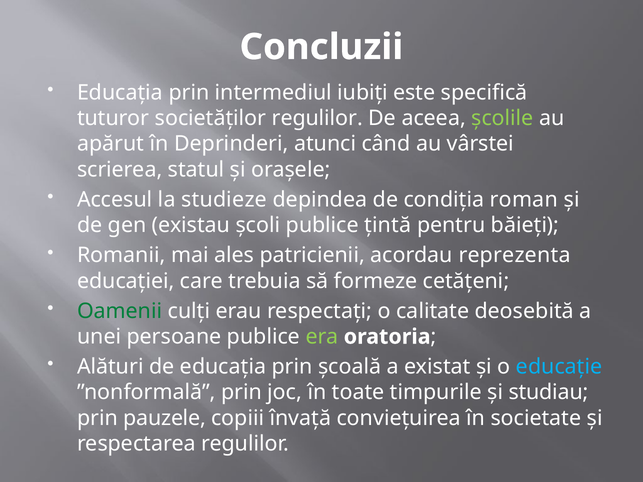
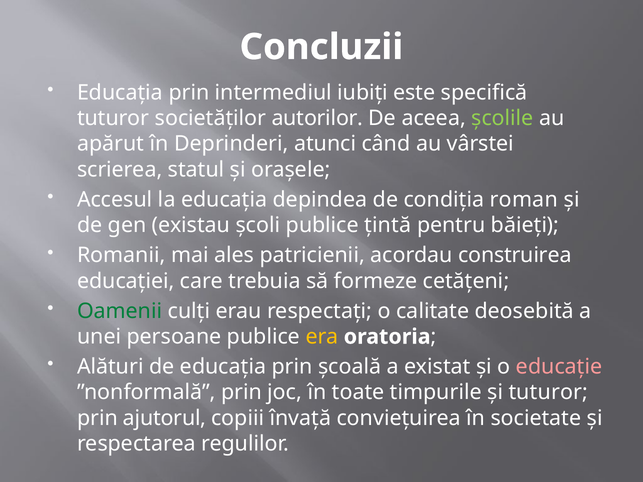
societăților regulilor: regulilor -> autorilor (317, 118)
la studieze: studieze -> educația (224, 200)
reprezenta: reprezenta -> construirea (515, 255)
era colour: light green -> yellow (322, 337)
educație colour: light blue -> pink (559, 367)
și studiau: studiau -> tuturor (548, 393)
pauzele: pauzele -> ajutorul (165, 418)
